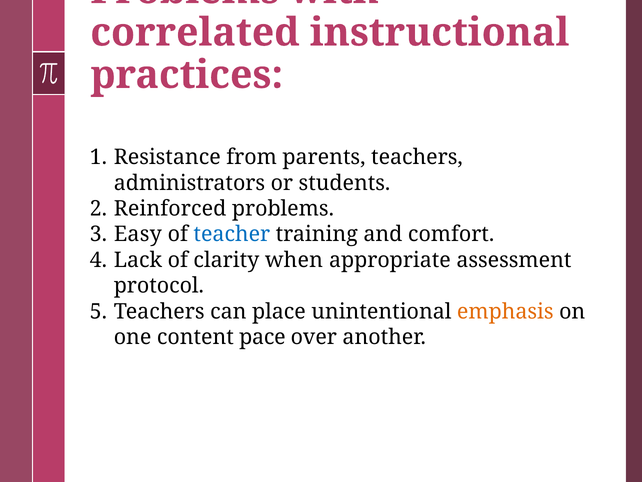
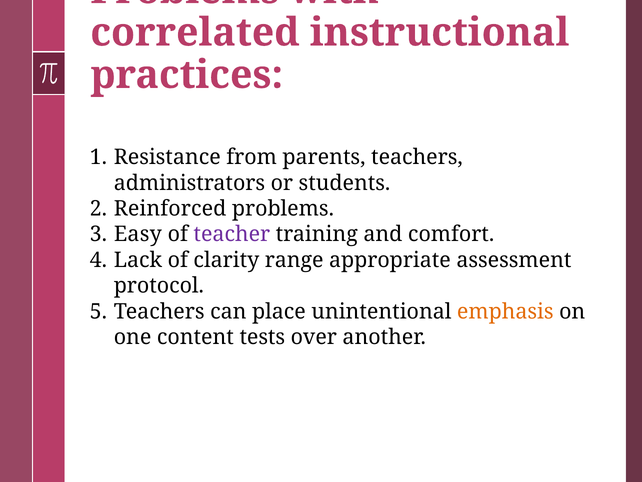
teacher colour: blue -> purple (232, 234)
when: when -> range (294, 260)
pace: pace -> tests (262, 337)
